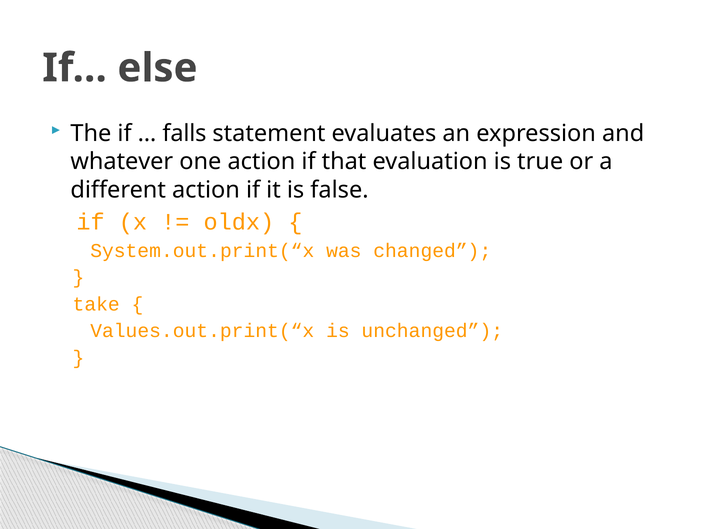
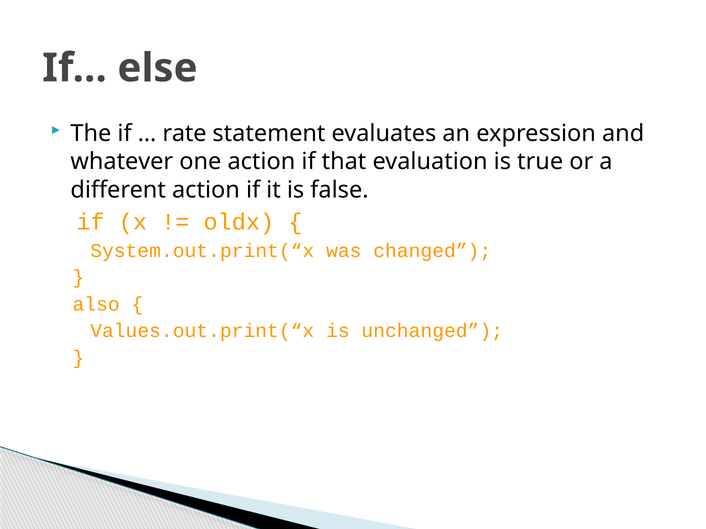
falls: falls -> rate (185, 134)
take: take -> also (96, 304)
